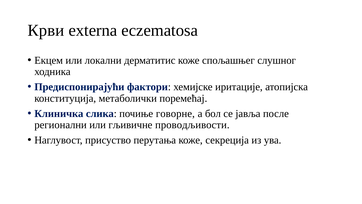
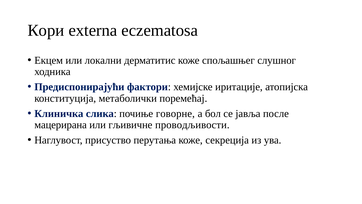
Крви: Крви -> Кори (46, 30)
регионални: регионални -> мацерирана (61, 125)
